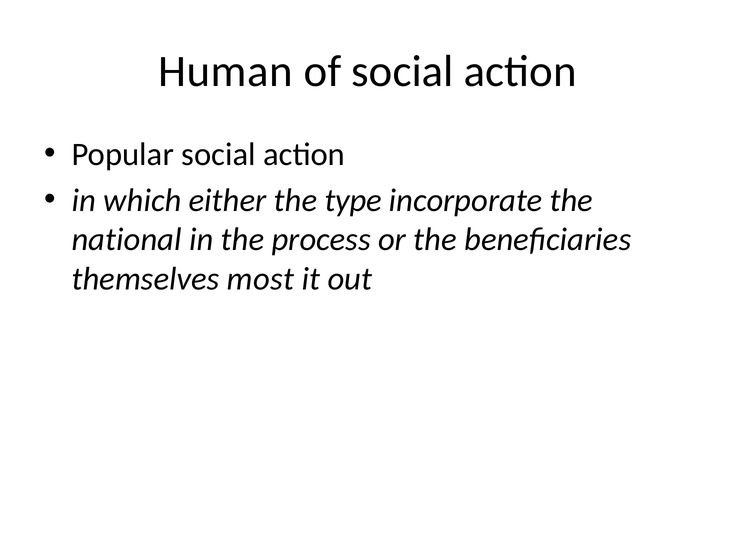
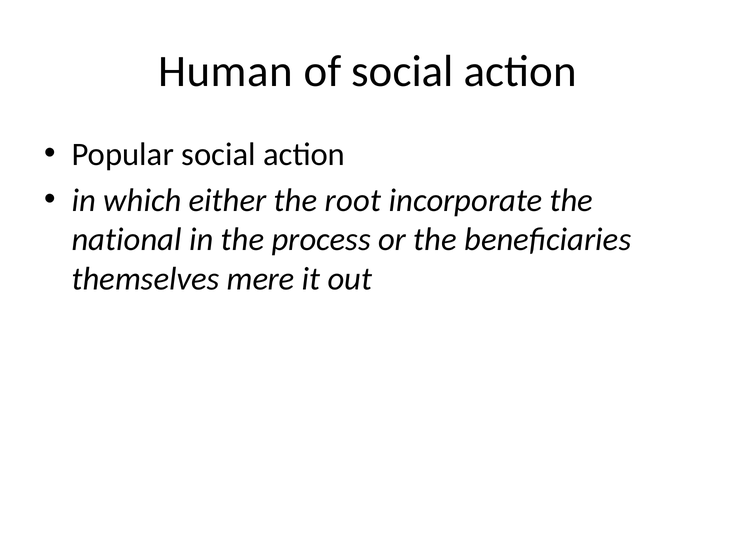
type: type -> root (353, 200)
most: most -> mere (261, 278)
